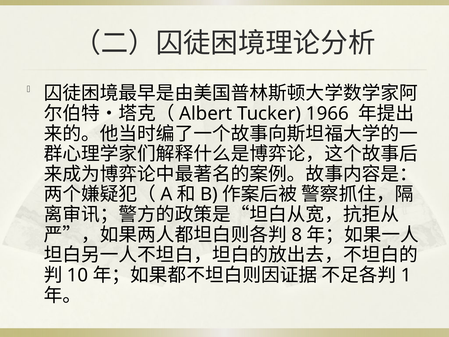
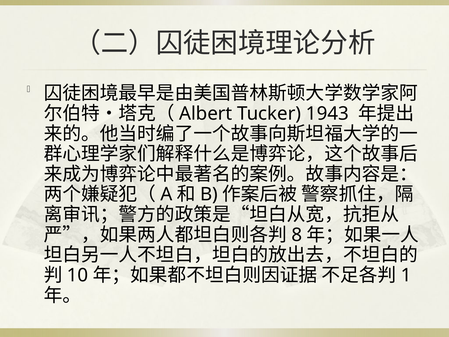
1966: 1966 -> 1943 (327, 114)
